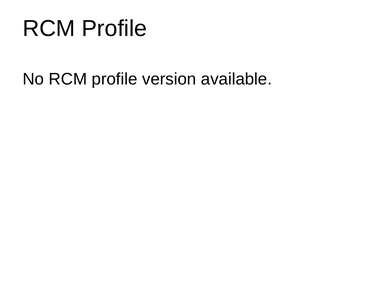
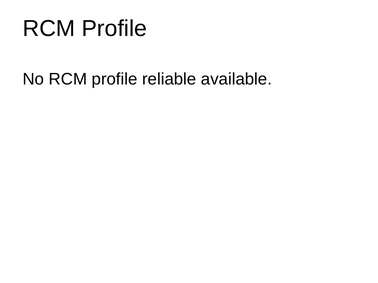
version: version -> reliable (169, 79)
